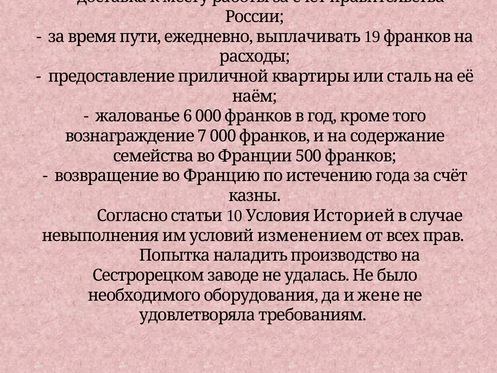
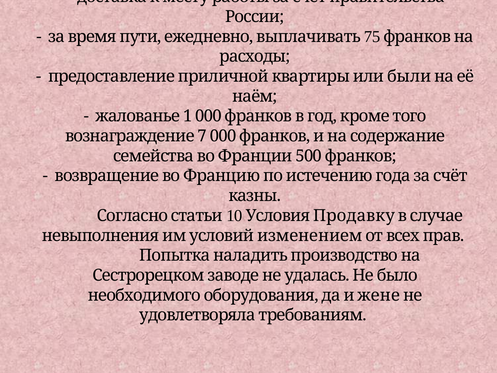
19: 19 -> 75 (372, 37)
сталь: сталь -> были (409, 76)
6: 6 -> 1 (188, 116)
Историей: Историей -> Продавку (354, 216)
